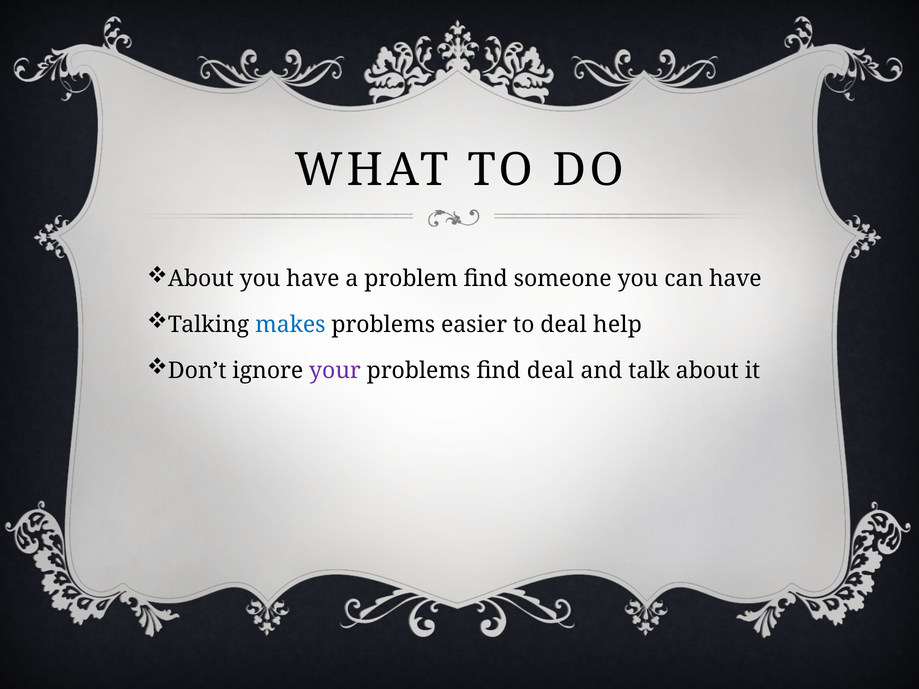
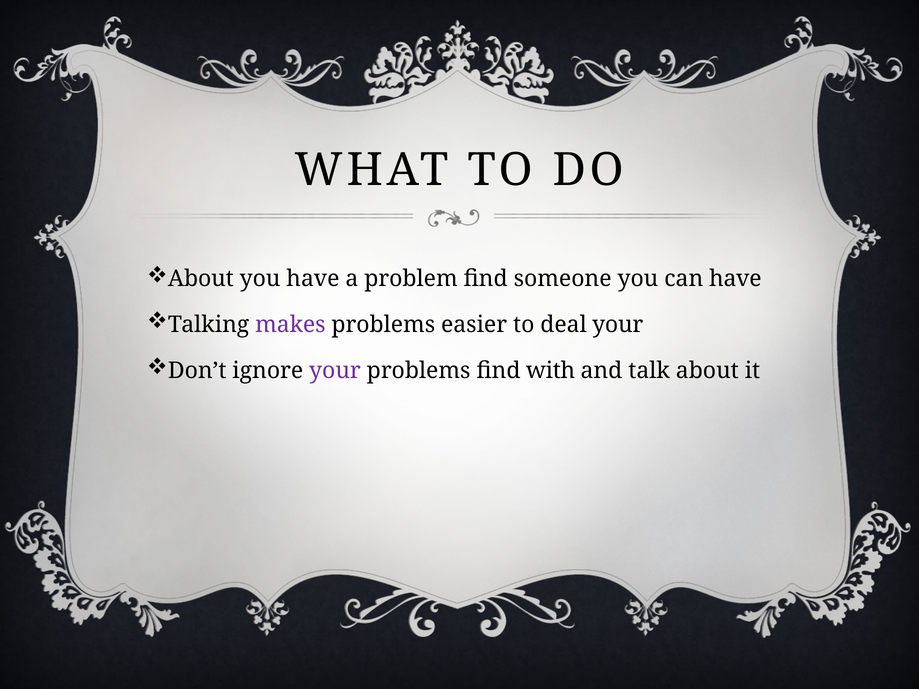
makes colour: blue -> purple (290, 325)
deal help: help -> your (618, 325)
find deal: deal -> with (551, 371)
